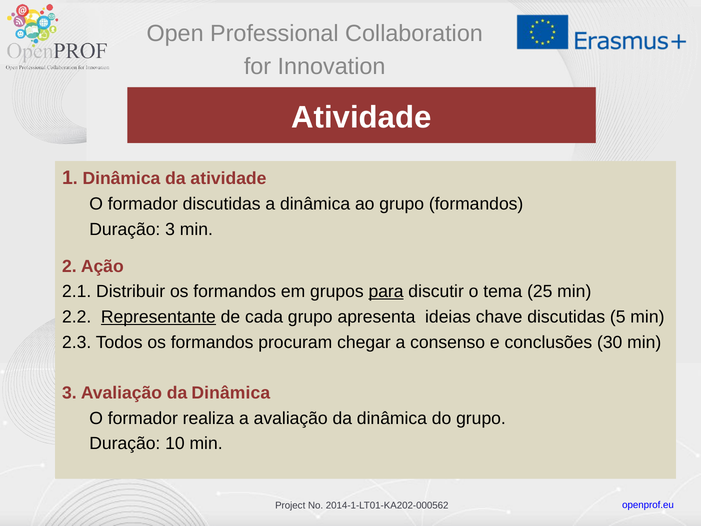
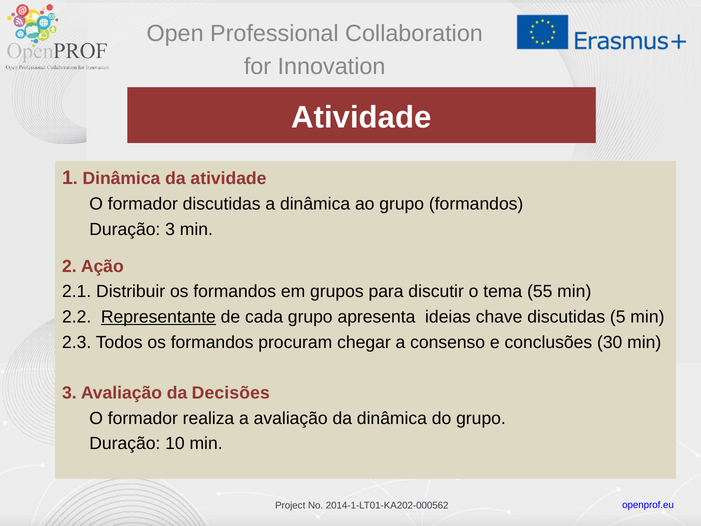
para underline: present -> none (386, 291)
25: 25 -> 55 (540, 291)
3 Avaliação da Dinâmica: Dinâmica -> Decisões (231, 393)
